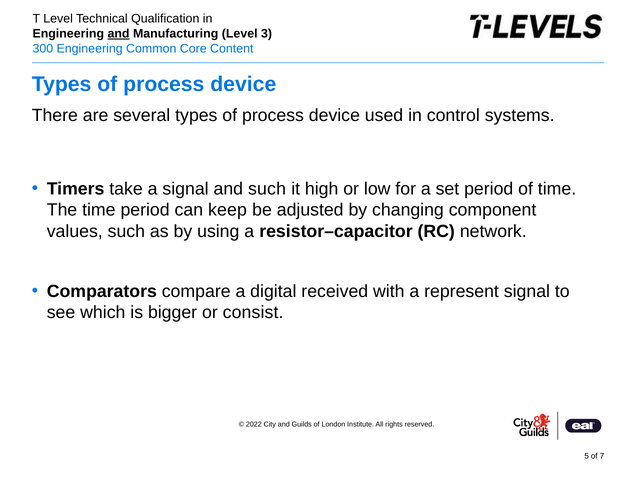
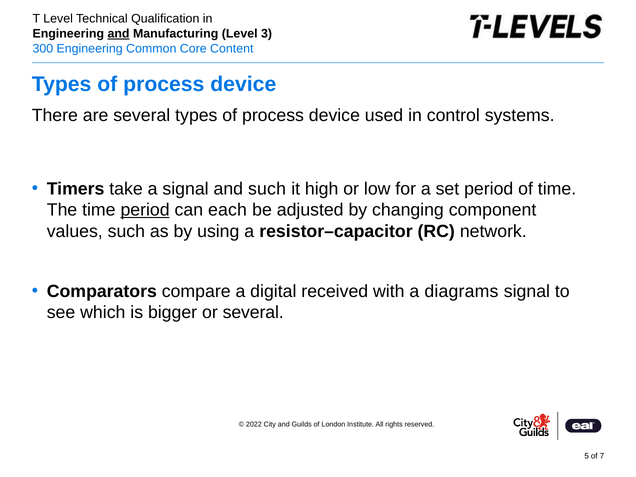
period underline: none -> present (145, 210)
keep: keep -> each (228, 210)
represent: represent -> diagrams (461, 291)
or consist: consist -> several (253, 313)
